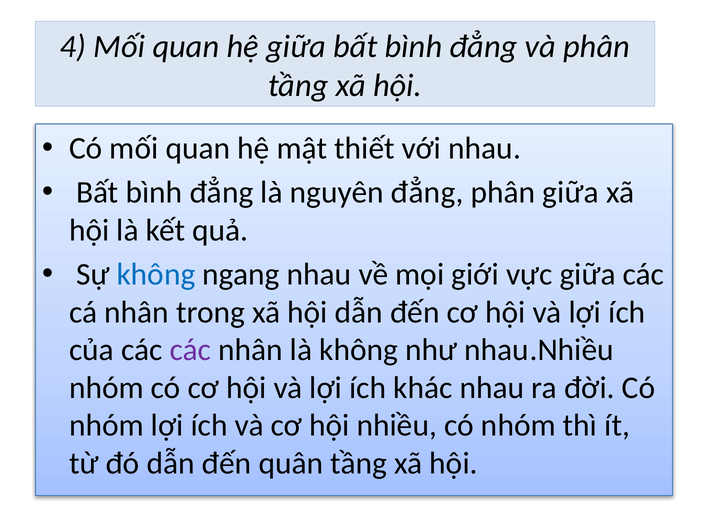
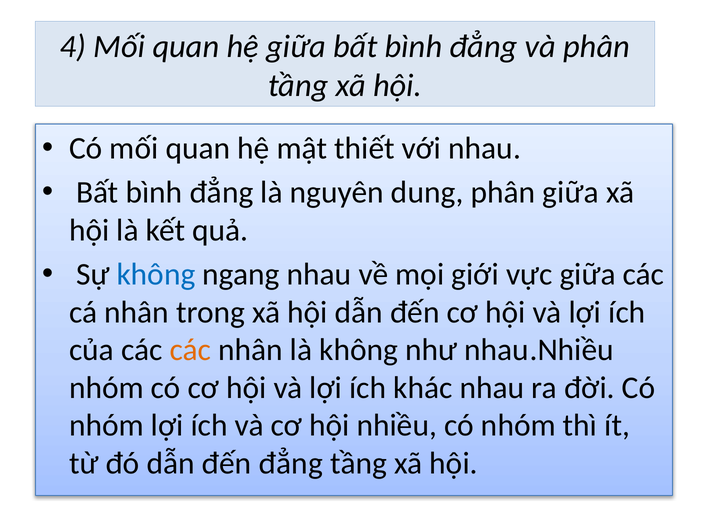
nguyên đẳng: đẳng -> dung (427, 193)
các colour: purple -> orange (190, 350)
đến quân: quân -> đẳng (291, 463)
